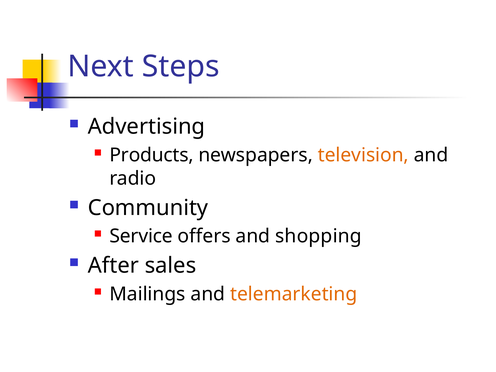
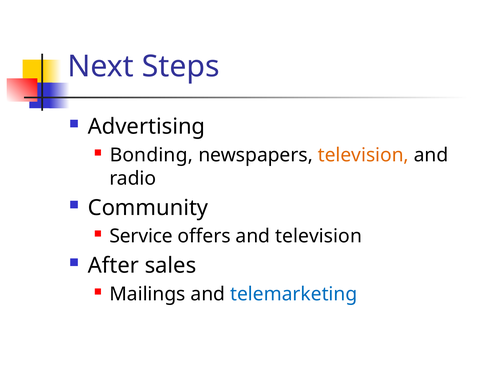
Products: Products -> Bonding (151, 155)
and shopping: shopping -> television (319, 236)
telemarketing colour: orange -> blue (294, 294)
